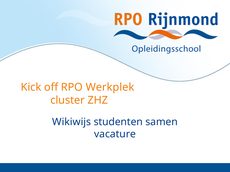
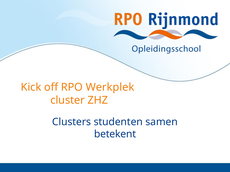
Wikiwijs: Wikiwijs -> Clusters (72, 122)
vacature: vacature -> betekent (115, 134)
